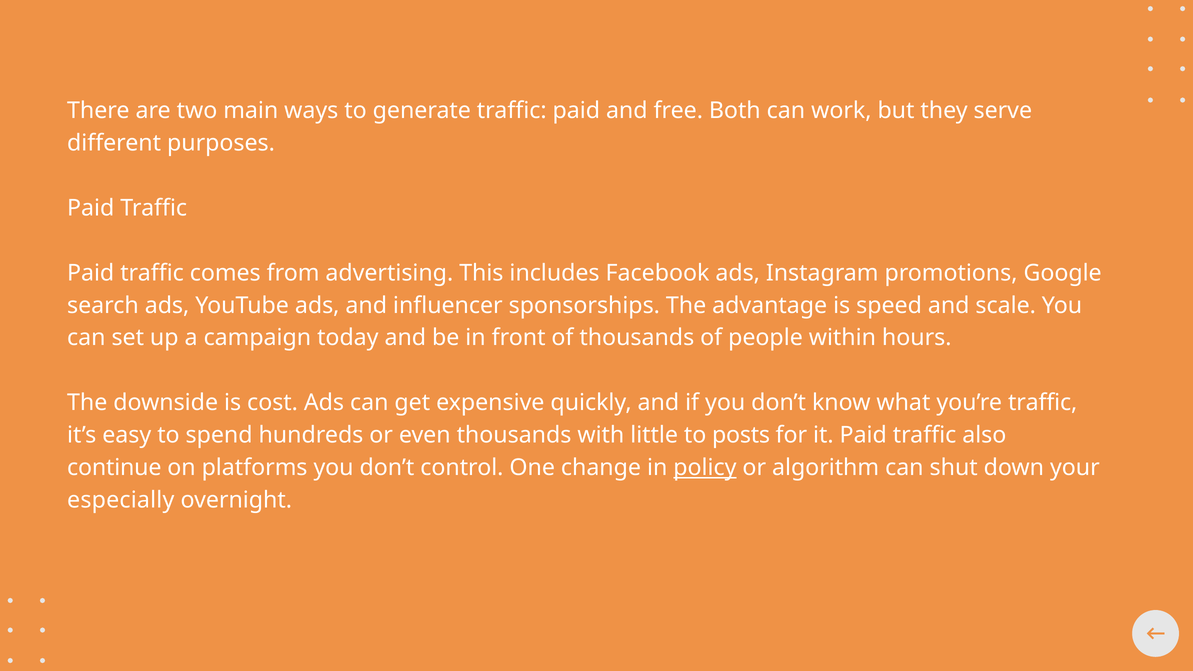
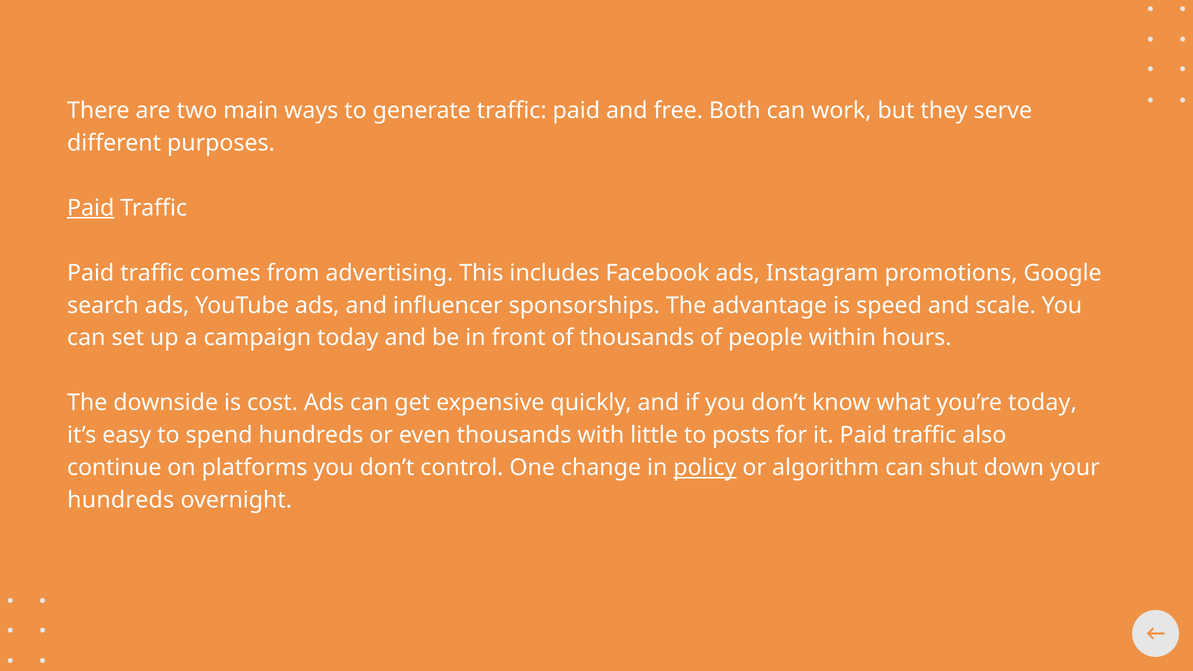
Paid underline: none -> present (91, 208)
you’re traffic: traffic -> today (1042, 403)
especially: especially -> hundreds (121, 500)
